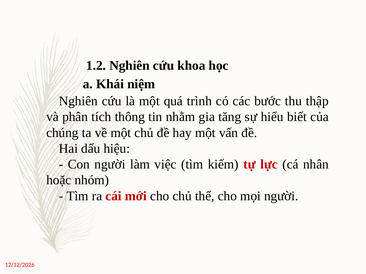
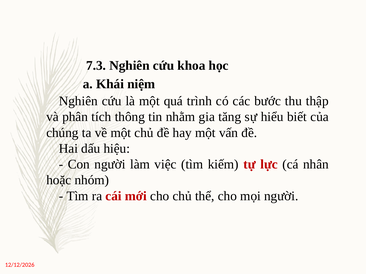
1.2: 1.2 -> 7.3 (96, 66)
